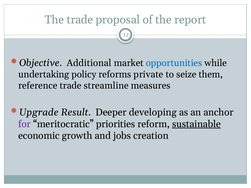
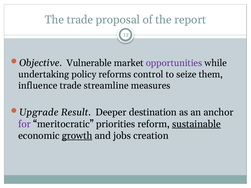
Additional: Additional -> Vulnerable (89, 63)
opportunities colour: blue -> purple (174, 63)
private: private -> control (148, 74)
reference: reference -> influence (38, 86)
developing: developing -> destination (153, 112)
growth underline: none -> present (77, 136)
